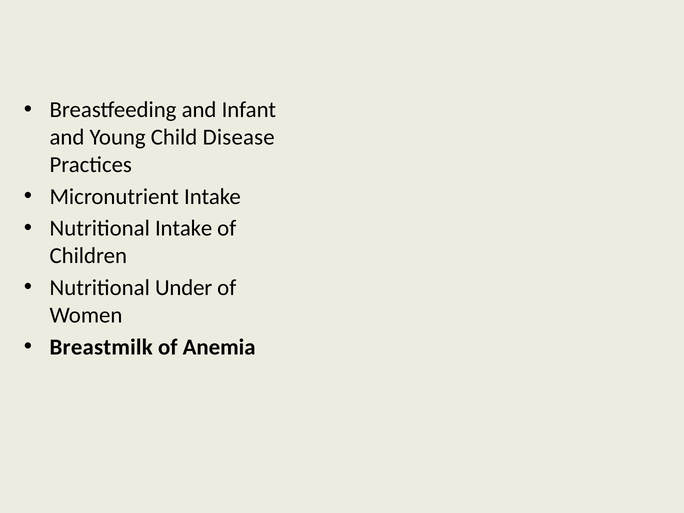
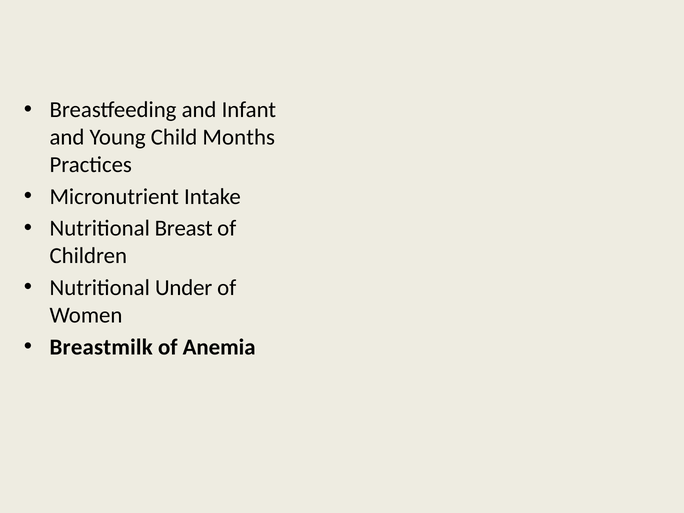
Disease: Disease -> Months (239, 137)
Nutritional Intake: Intake -> Breast (184, 228)
